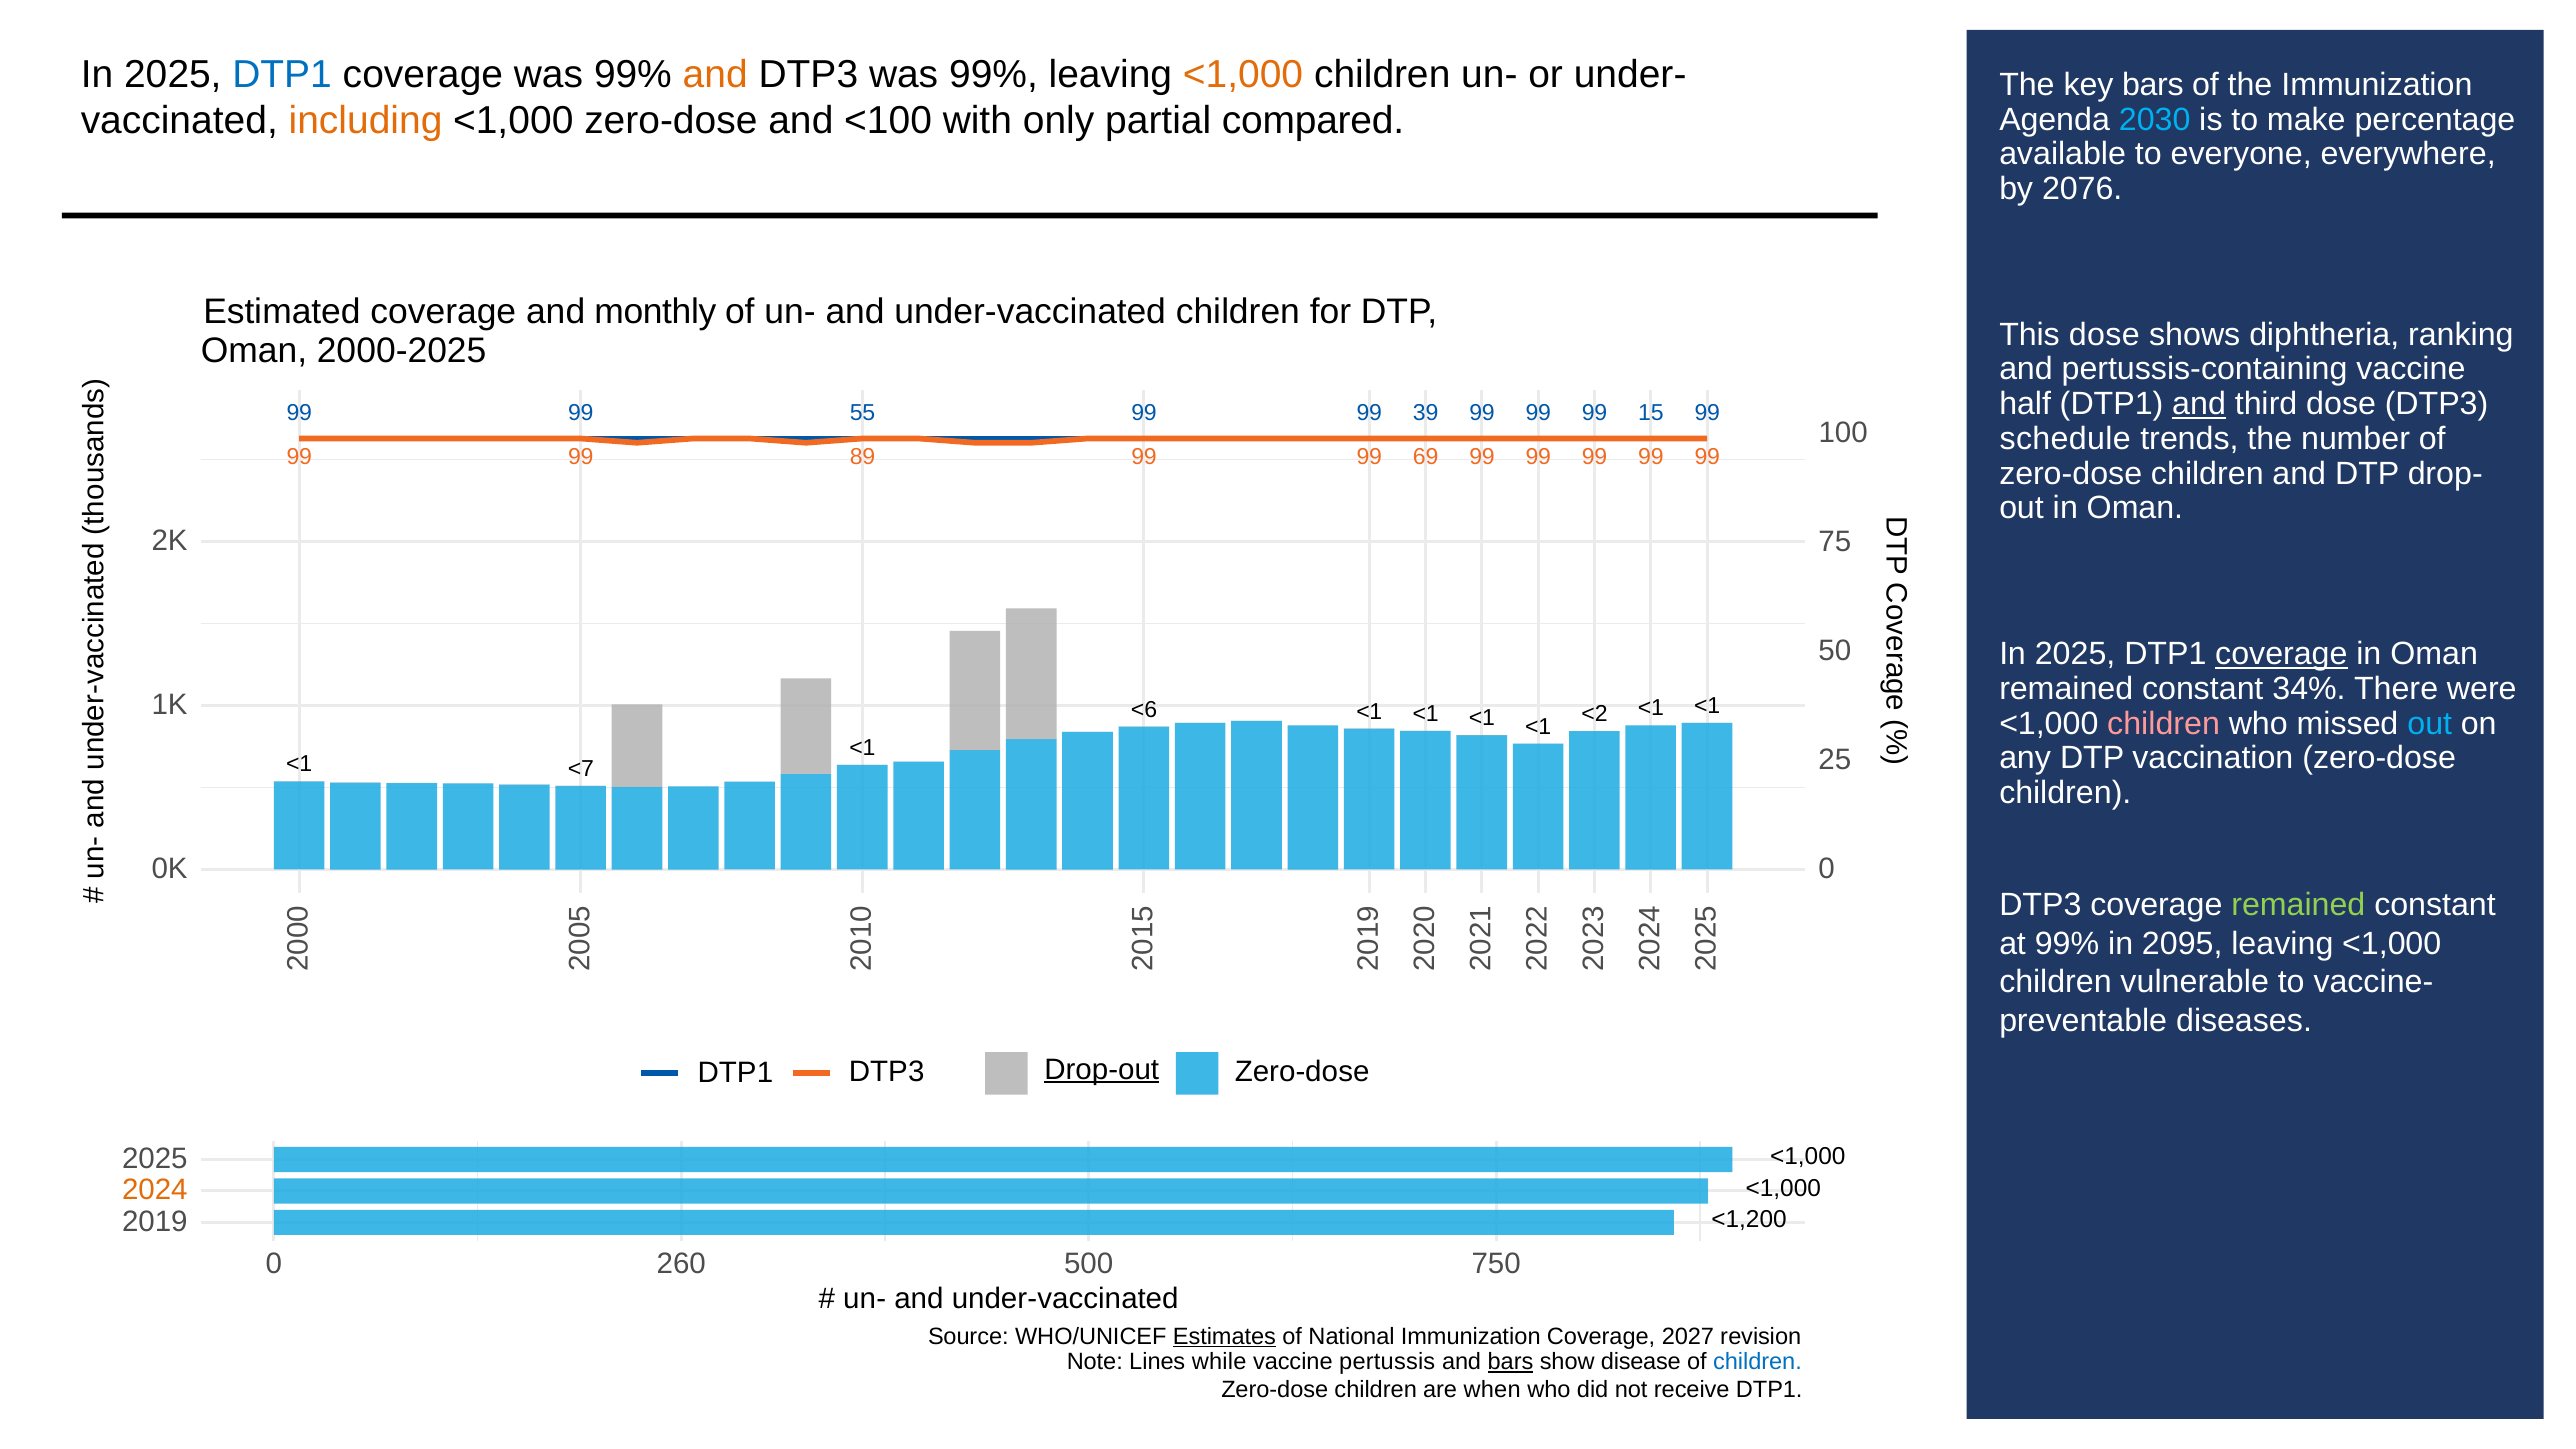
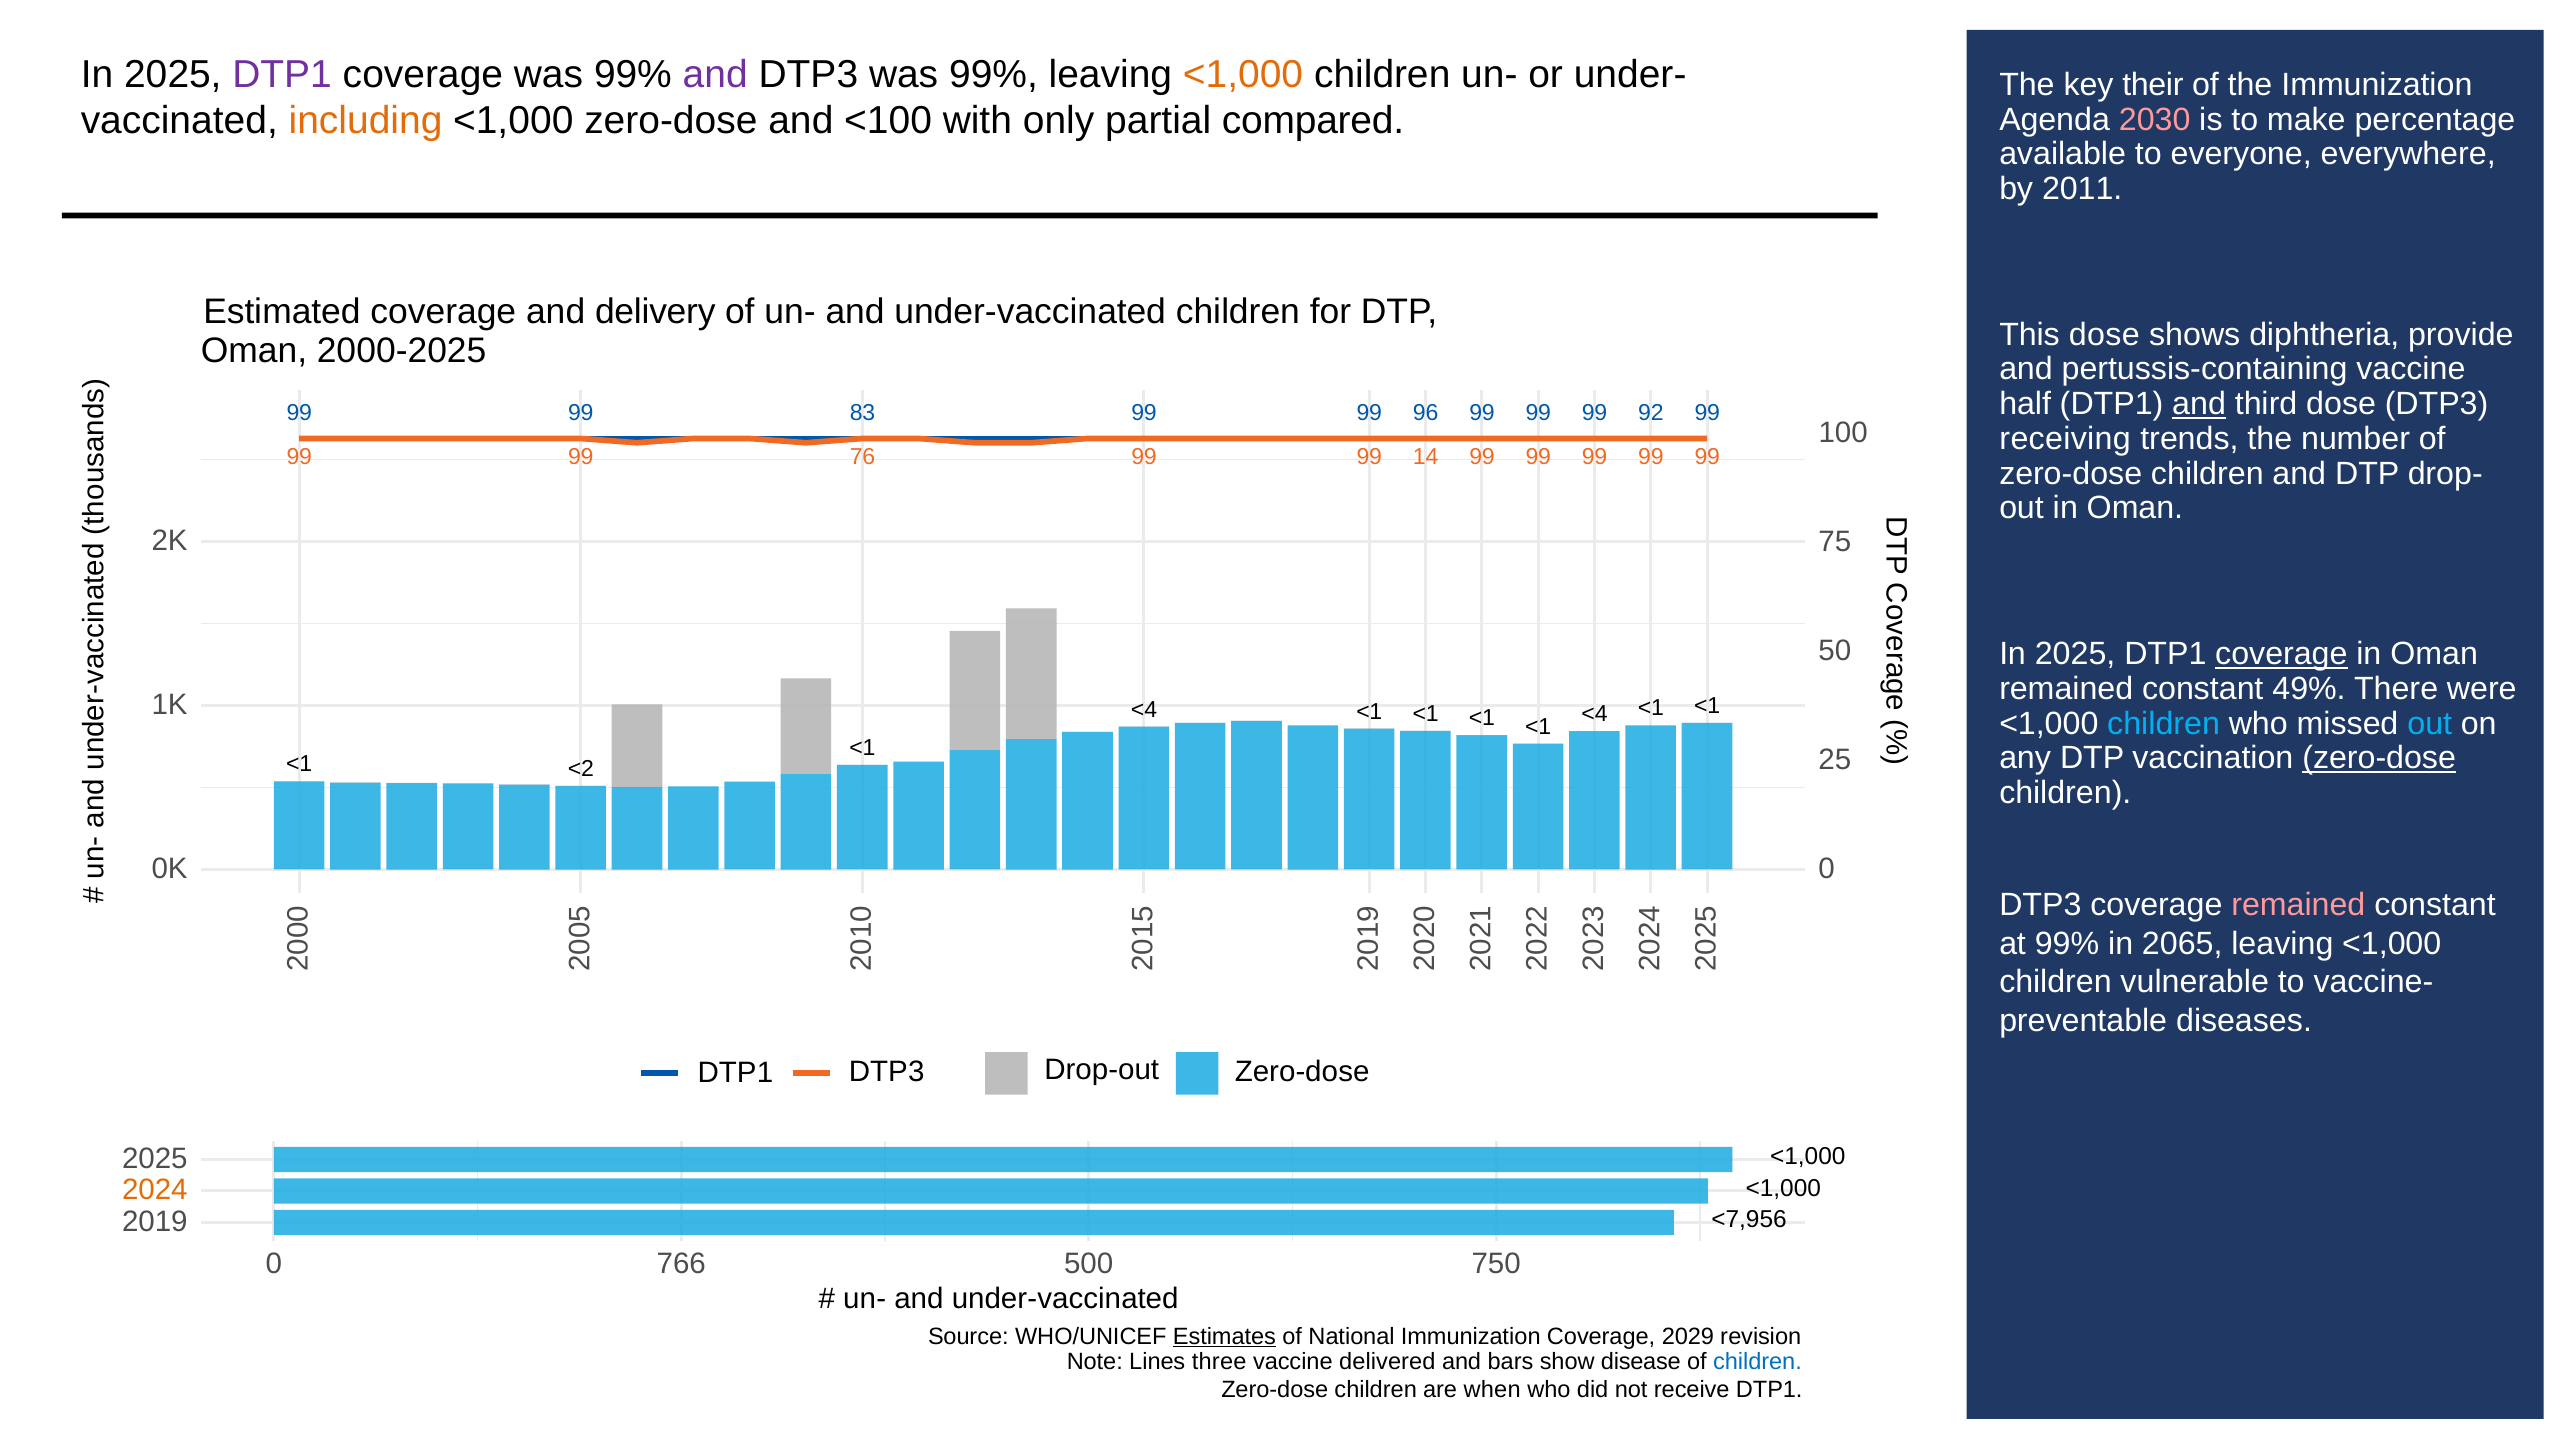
DTP1 colour: blue -> purple (282, 74)
and colour: orange -> purple (715, 74)
key bars: bars -> their (2153, 85)
2030 colour: light blue -> pink (2155, 119)
2076: 2076 -> 2011 (2082, 189)
monthly: monthly -> delivery (655, 311)
ranking: ranking -> provide (2461, 335)
55: 55 -> 83 (863, 413)
39: 39 -> 96 (1426, 413)
15: 15 -> 92 (1651, 413)
schedule: schedule -> receiving (2065, 439)
89: 89 -> 76 (863, 457)
69: 69 -> 14 (1426, 457)
34%: 34% -> 49% (2309, 689)
<6: <6 -> <4 (1144, 710)
<2: <2 -> <4 (1595, 714)
children colour: pink -> light blue (2164, 723)
zero-dose underline: none -> present (2379, 758)
<7: <7 -> <2 (581, 769)
remained colour: light green -> pink (2298, 905)
2095: 2095 -> 2065 (2182, 944)
Drop-out underline: present -> none (1102, 1070)
<1,200: <1,200 -> <7,956 (1749, 1220)
260: 260 -> 766 (681, 1264)
2027: 2027 -> 2029 (1688, 1336)
while: while -> three (1219, 1362)
pertussis: pertussis -> delivered (1387, 1362)
bars underline: present -> none (1510, 1362)
